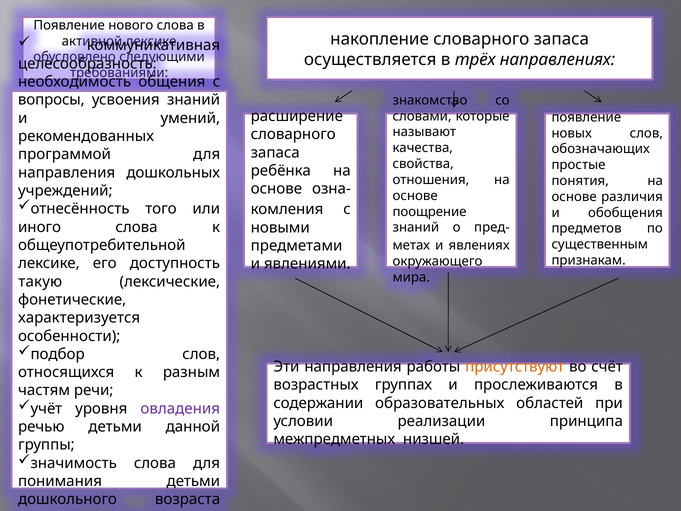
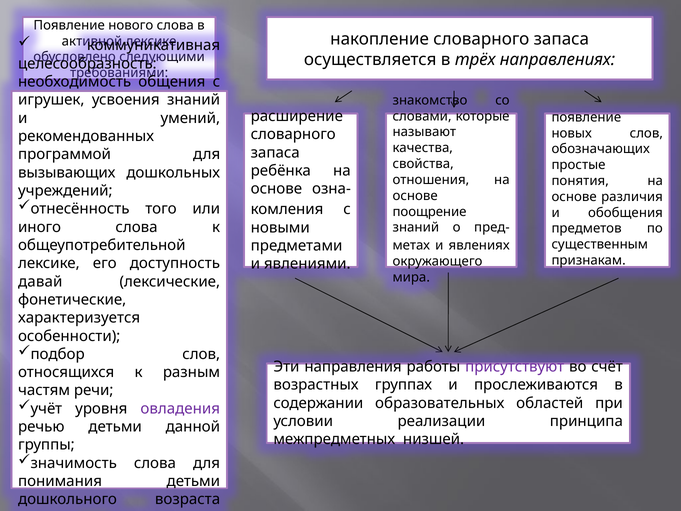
вопросы: вопросы -> игрушек (51, 100)
направления: направления -> вызывающих (67, 172)
такую: такую -> давай (40, 281)
присутствуют colour: orange -> purple (515, 367)
